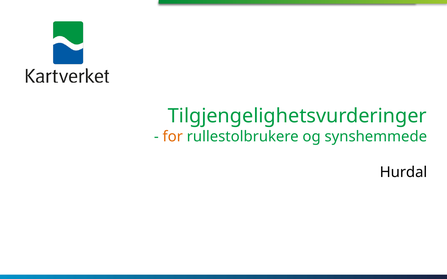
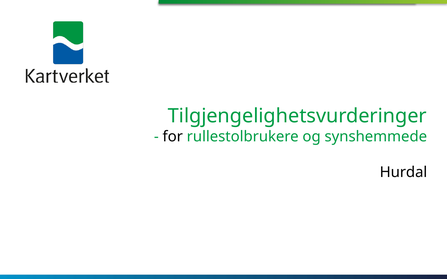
for colour: orange -> black (173, 137)
